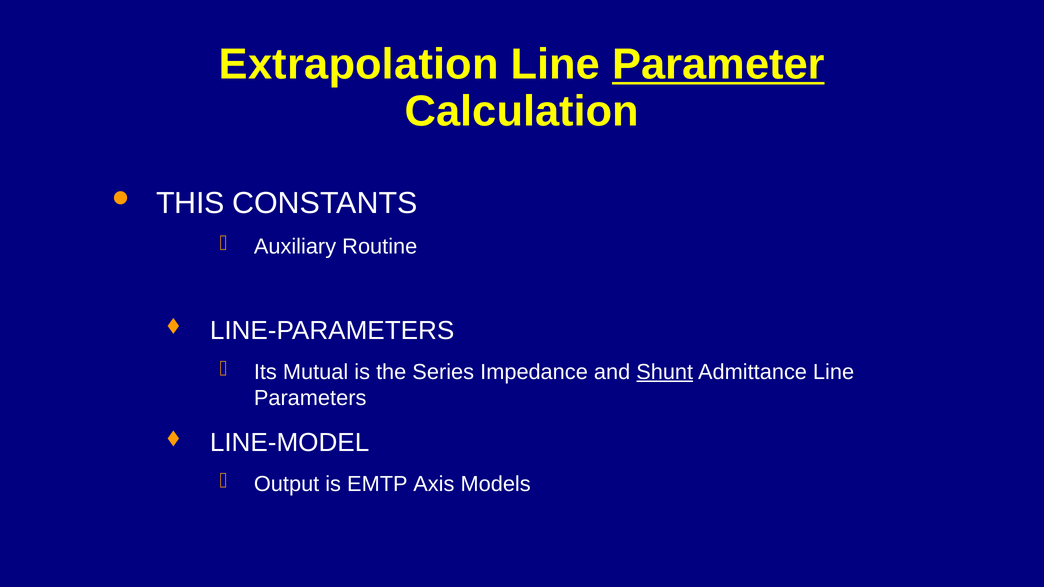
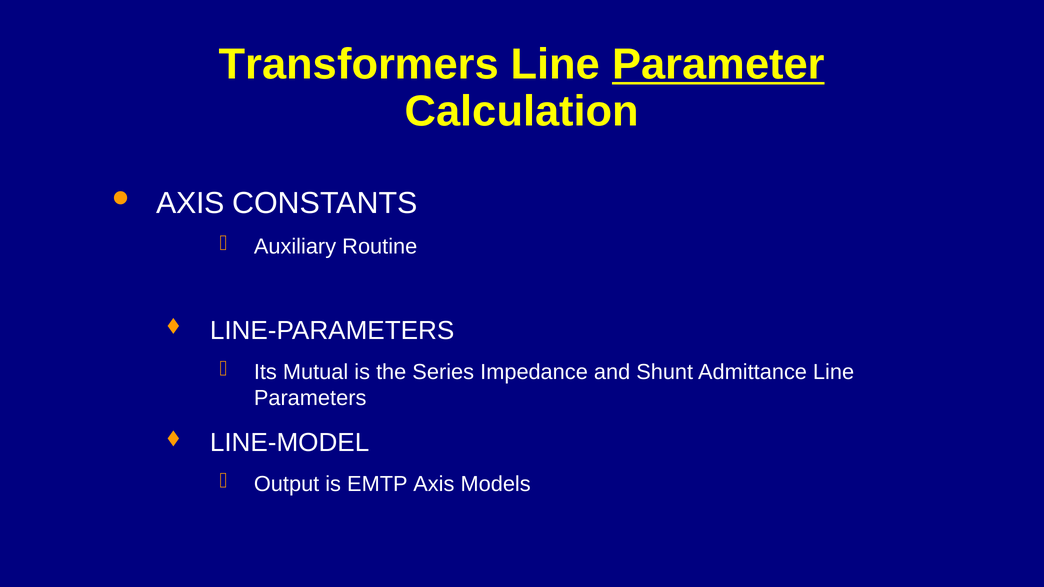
Extrapolation: Extrapolation -> Transformers (359, 65)
THIS: THIS -> AXIS (190, 203)
Shunt underline: present -> none (665, 372)
